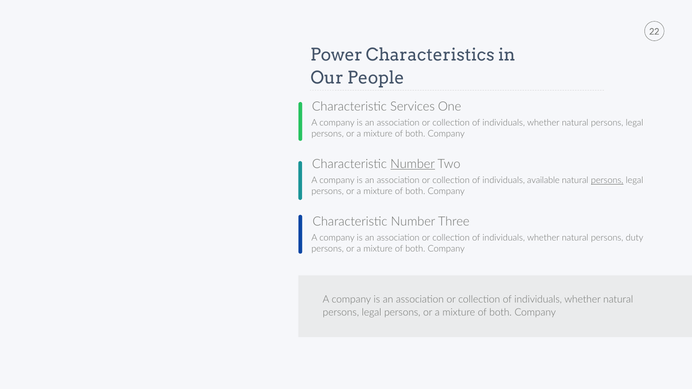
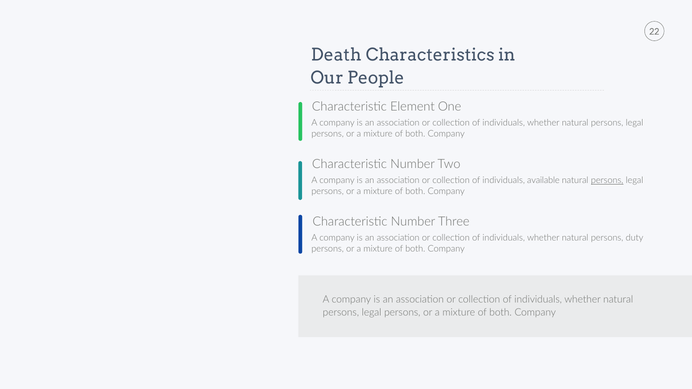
Power: Power -> Death (336, 55)
Services: Services -> Element (412, 106)
Number underline: present -> none (413, 164)
